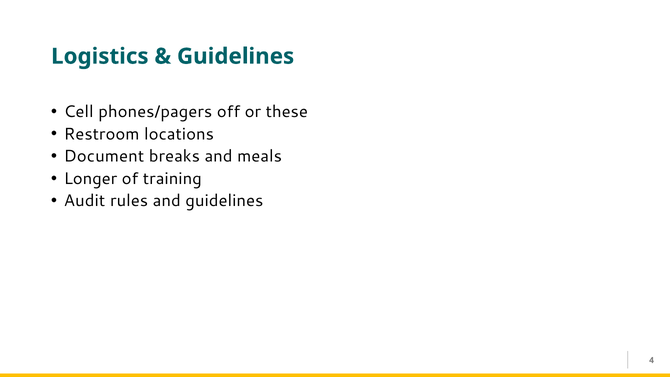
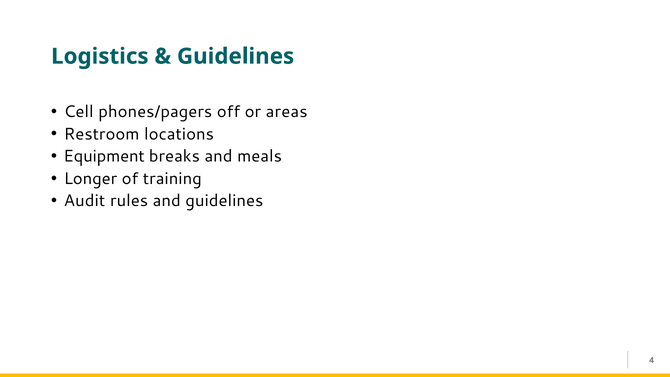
these: these -> areas (287, 112)
Document: Document -> Equipment (104, 156)
